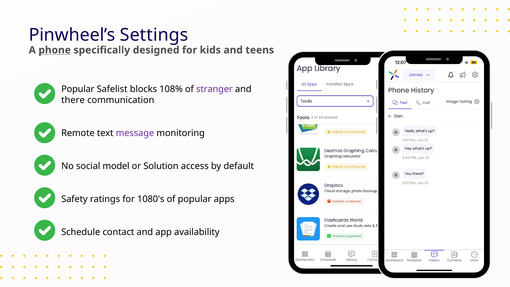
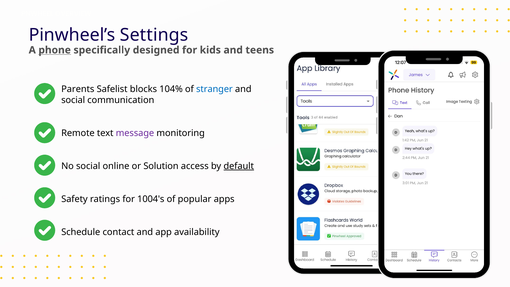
Popular: Popular -> Parents (78, 89)
108%: 108% -> 104% (171, 89)
stranger colour: purple -> blue (214, 89)
there: there -> social (73, 100)
model: model -> online (116, 166)
default underline: none -> present (239, 166)
1080's: 1080's -> 1004's (151, 199)
